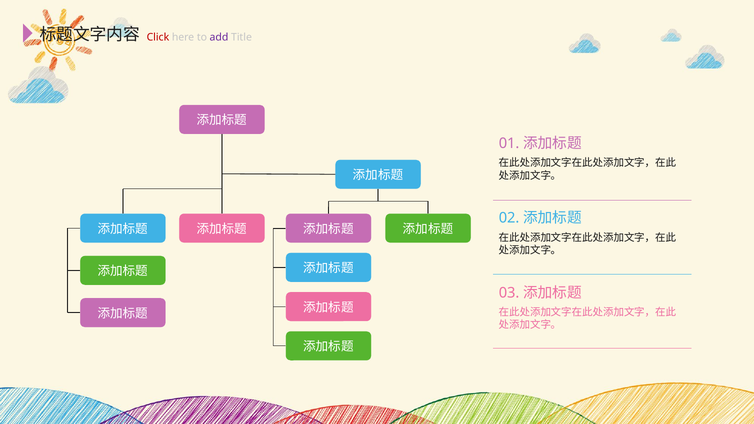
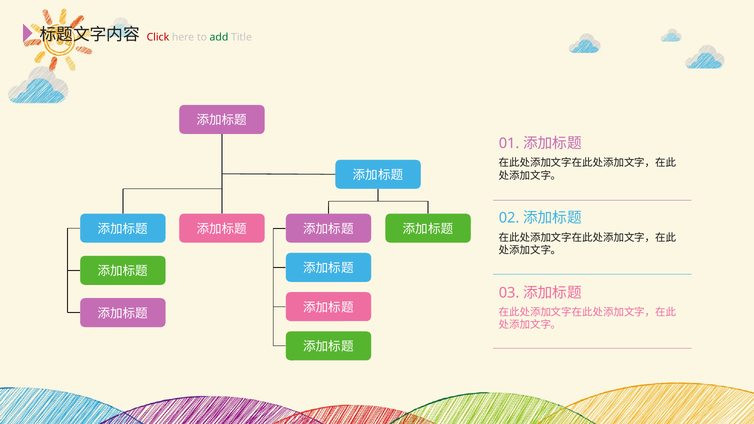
add colour: purple -> green (219, 38)
